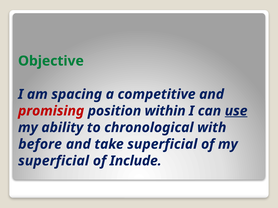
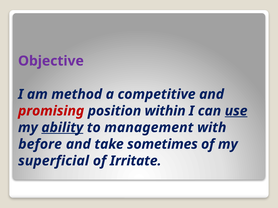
Objective colour: green -> purple (51, 61)
spacing: spacing -> method (77, 94)
ability underline: none -> present (62, 128)
chronological: chronological -> management (149, 128)
take superficial: superficial -> sometimes (162, 145)
Include: Include -> Irritate (136, 161)
